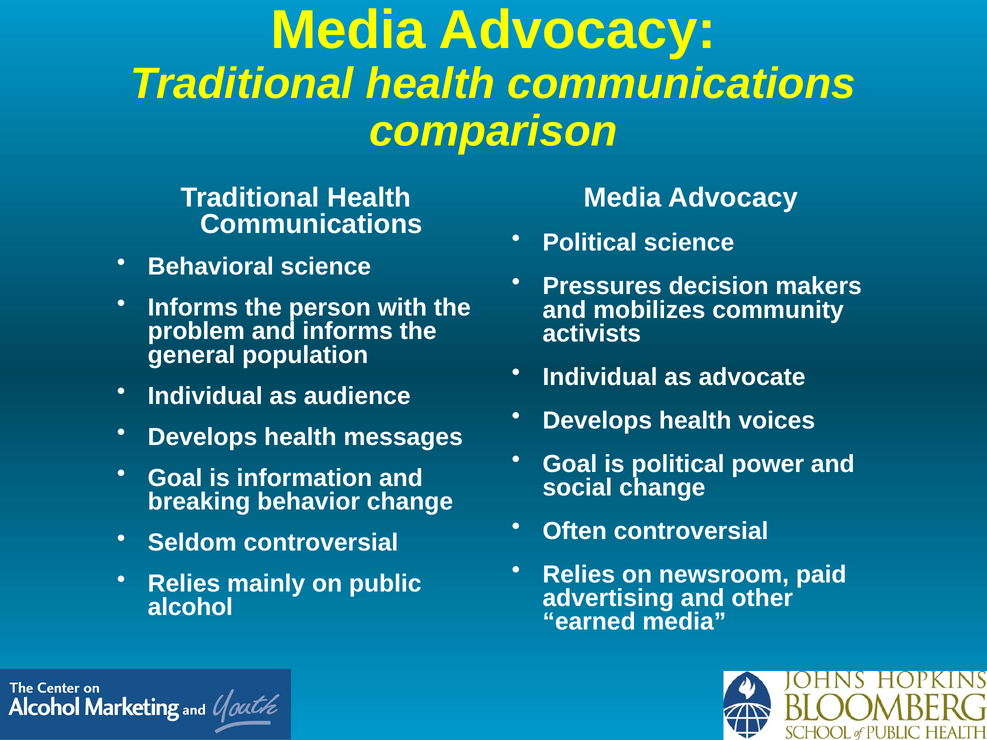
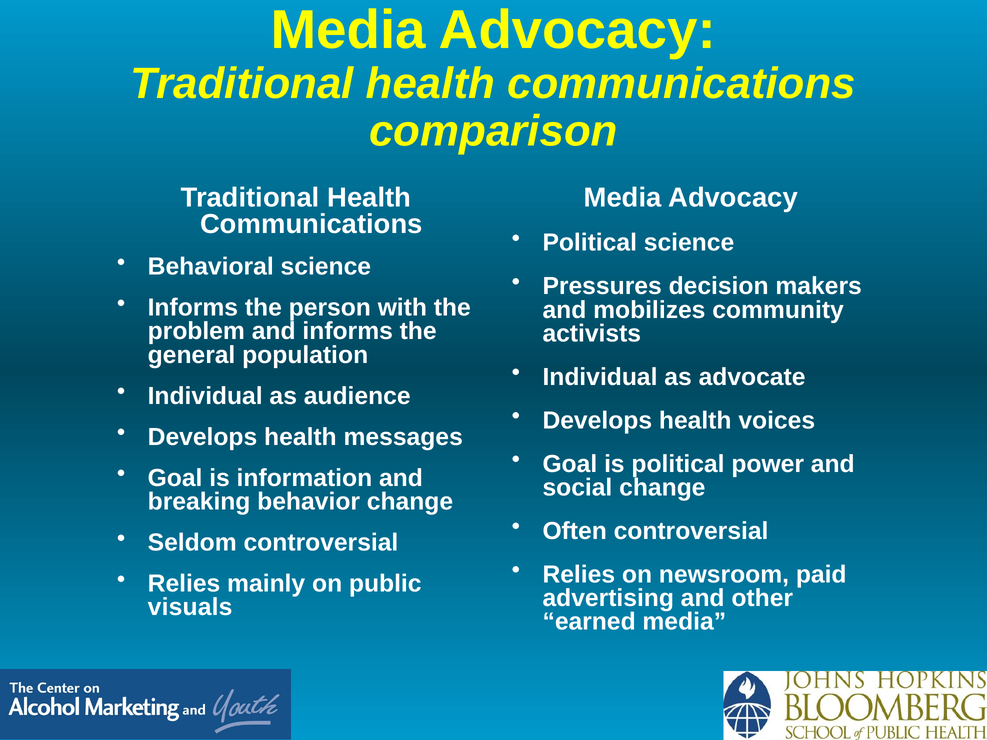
alcohol: alcohol -> visuals (190, 608)
